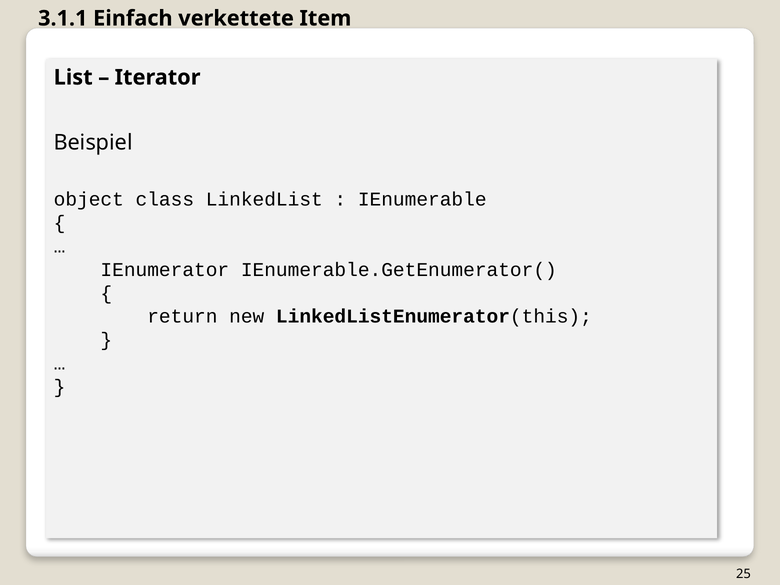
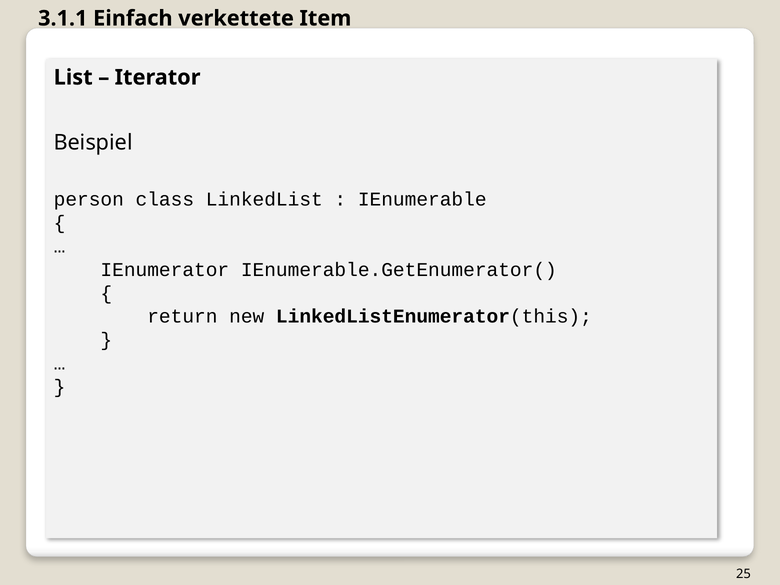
object: object -> person (89, 200)
